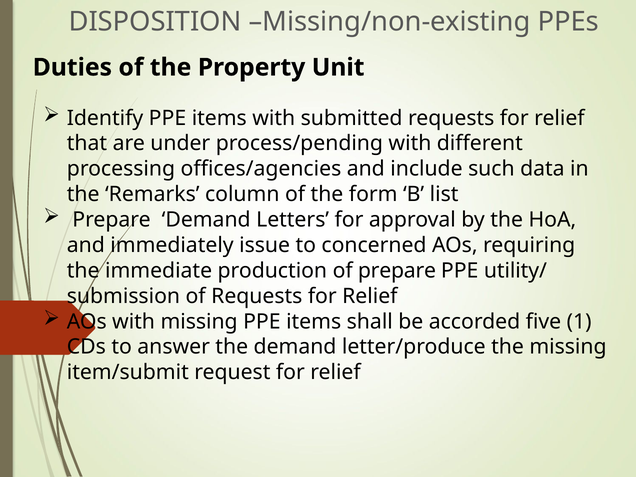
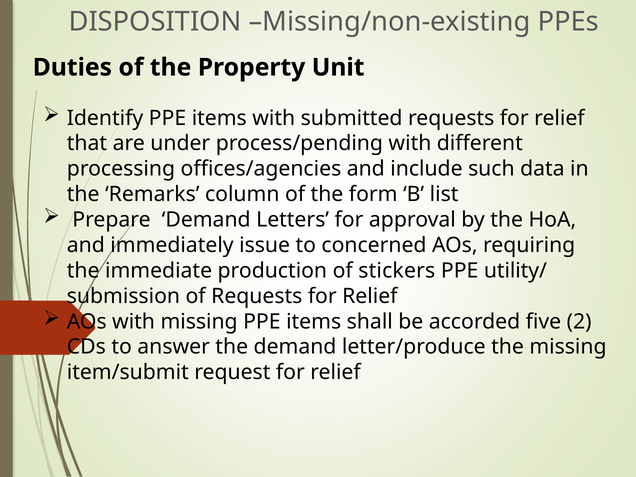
of prepare: prepare -> stickers (397, 271)
1: 1 -> 2 (579, 322)
